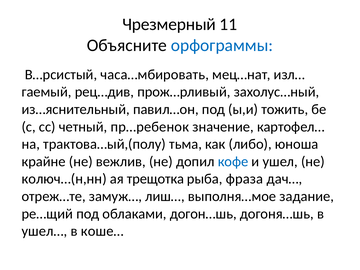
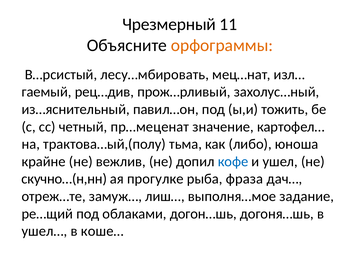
орфограммы colour: blue -> orange (222, 45)
часа…мбировать: часа…мбировать -> лесу…мбировать (155, 75)
пр…ребенок: пр…ребенок -> пр…меценат (150, 127)
колюч…(н,нн: колюч…(н,нн -> скучно…(н,нн (64, 179)
трещотка: трещотка -> прогулке (155, 179)
